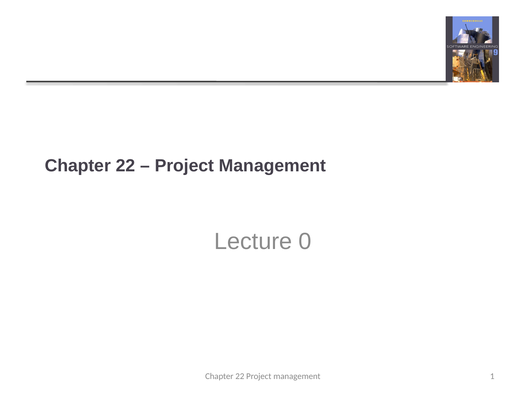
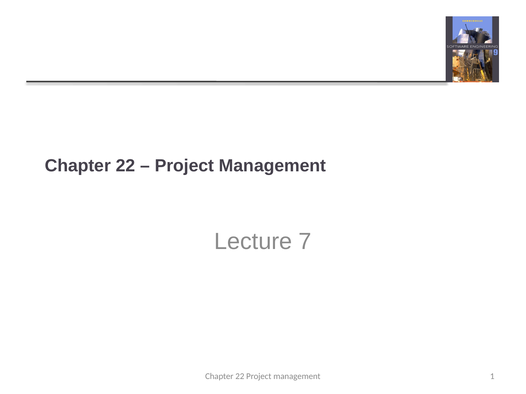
0: 0 -> 7 (305, 242)
